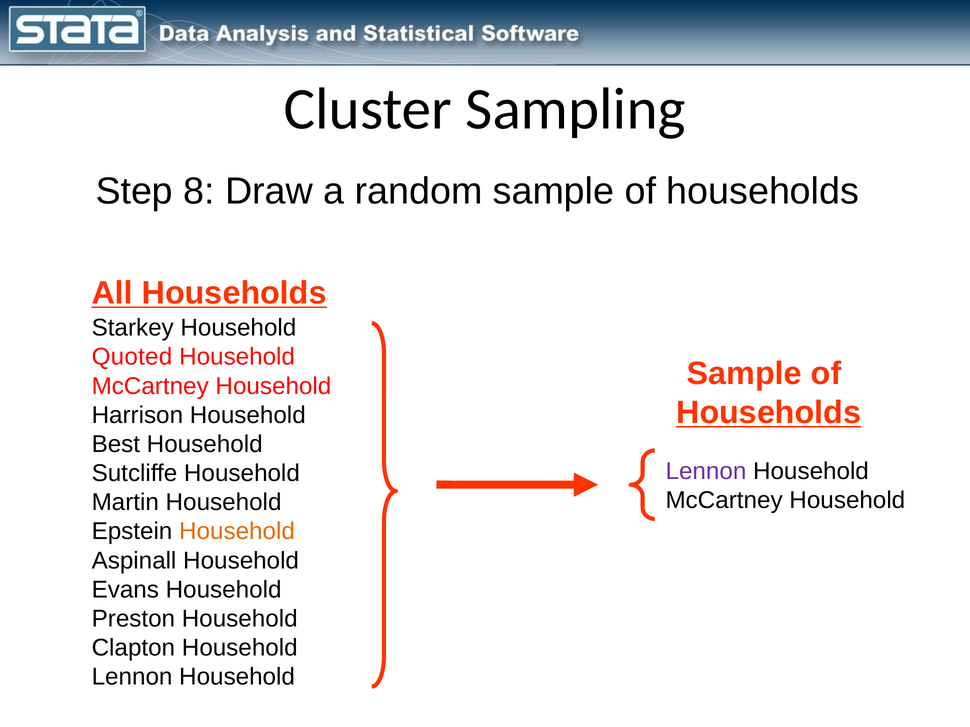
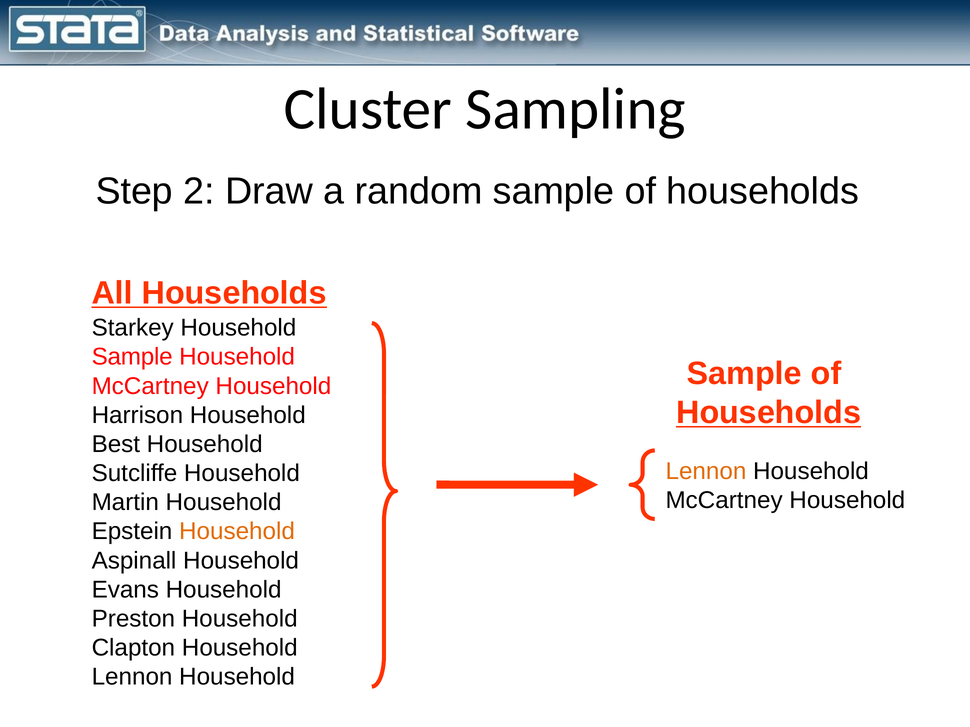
8: 8 -> 2 (199, 192)
Quoted: Quoted -> Sample (132, 357)
Lennon colour: purple -> orange (706, 472)
